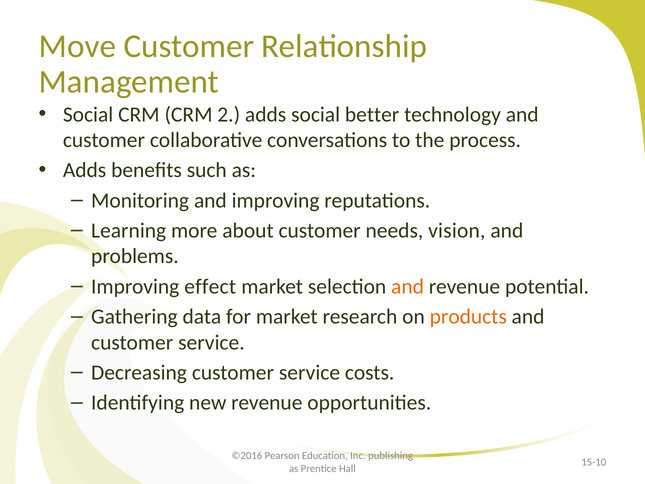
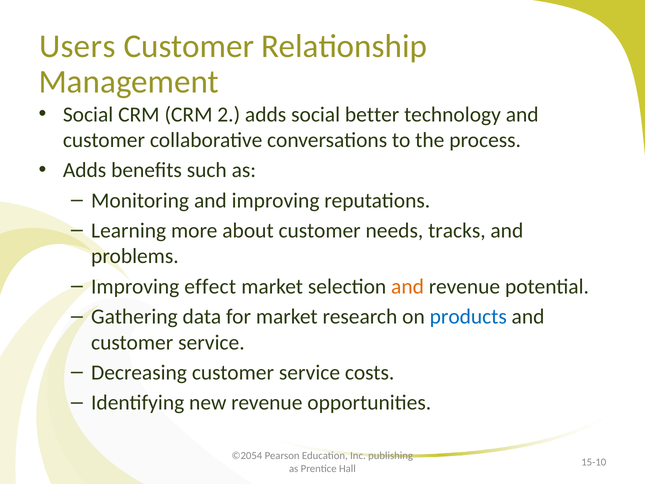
Move: Move -> Users (77, 46)
vision: vision -> tracks (457, 230)
products colour: orange -> blue (468, 316)
©2016: ©2016 -> ©2054 (247, 456)
